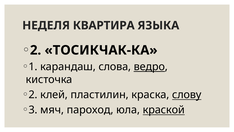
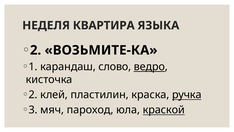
ТОСИКЧАК-КА: ТОСИКЧАК-КА -> ВОЗЬМИТЕ-КА (101, 50)
слова: слова -> слово (115, 66)
слову: слову -> ручка (187, 94)
